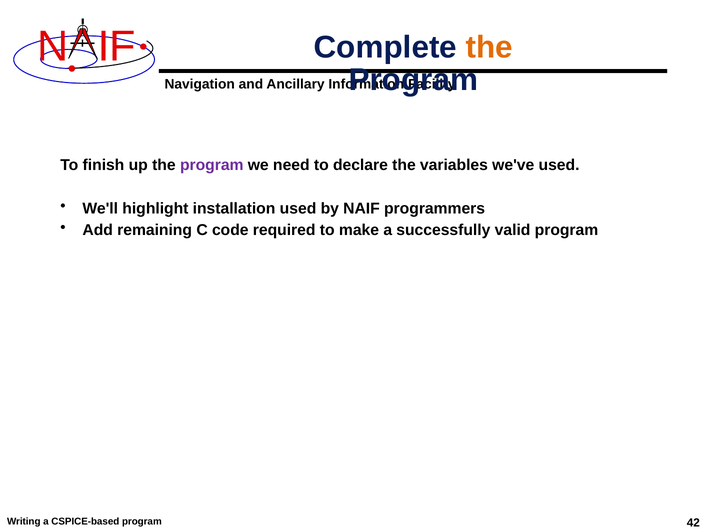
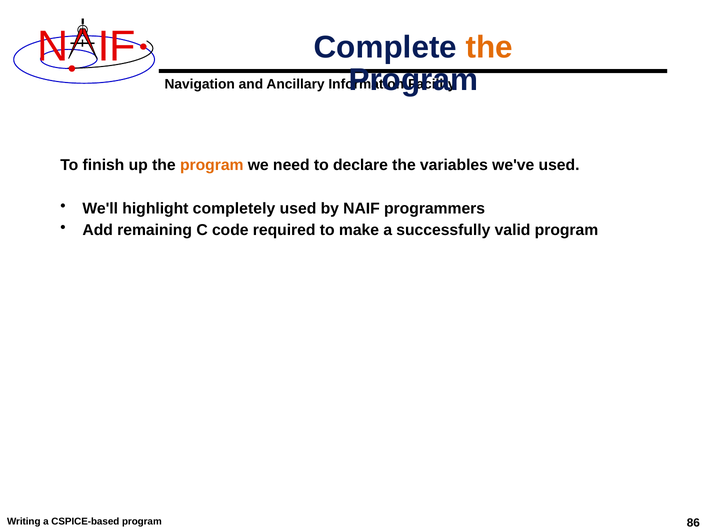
program colour: purple -> orange (212, 165)
installation: installation -> completely (234, 209)
42: 42 -> 86 (693, 523)
